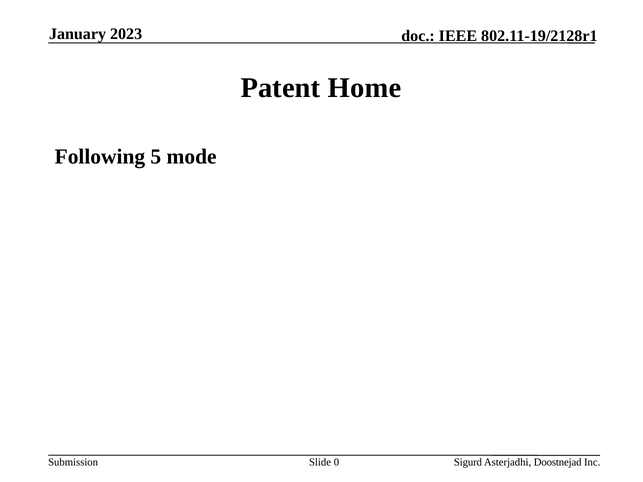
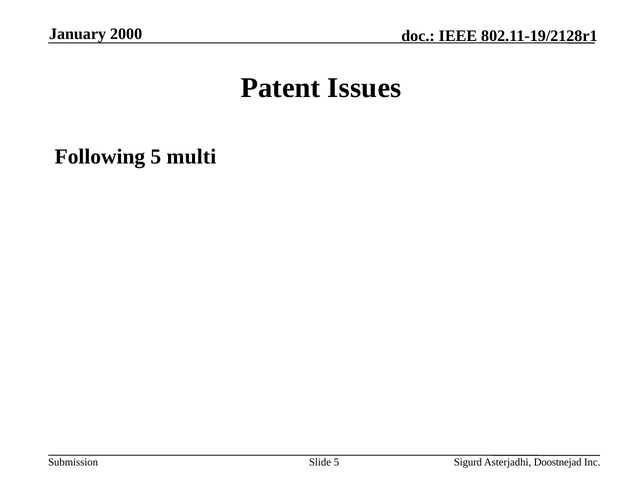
2023: 2023 -> 2000 (126, 34)
Home: Home -> Issues (364, 88)
mode: mode -> multi (191, 157)
Slide 0: 0 -> 5 (336, 463)
